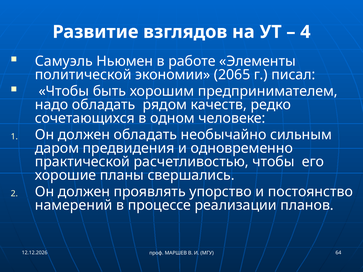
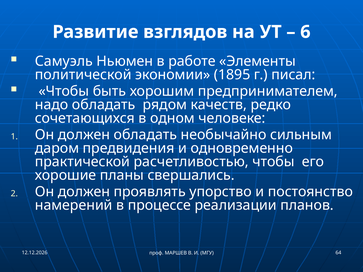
4: 4 -> 6 (305, 32)
2065: 2065 -> 1895 (232, 75)
